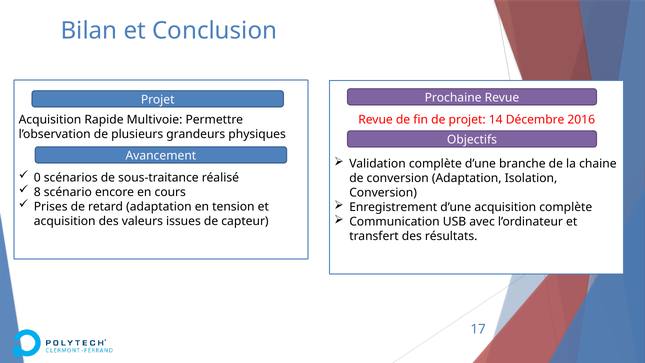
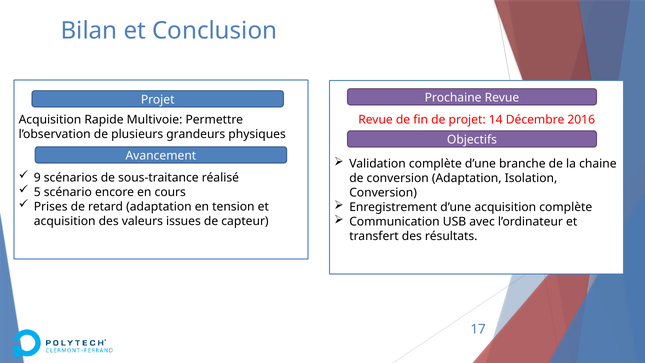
0: 0 -> 9 (37, 178)
8: 8 -> 5 (37, 192)
